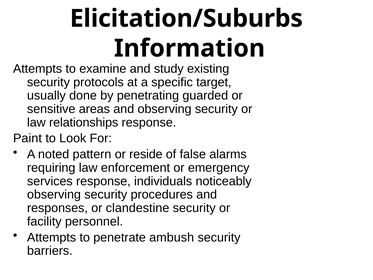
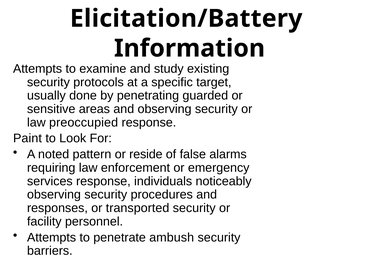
Elicitation/Suburbs: Elicitation/Suburbs -> Elicitation/Battery (186, 18)
relationships: relationships -> preoccupied (84, 122)
clandestine: clandestine -> transported (138, 208)
